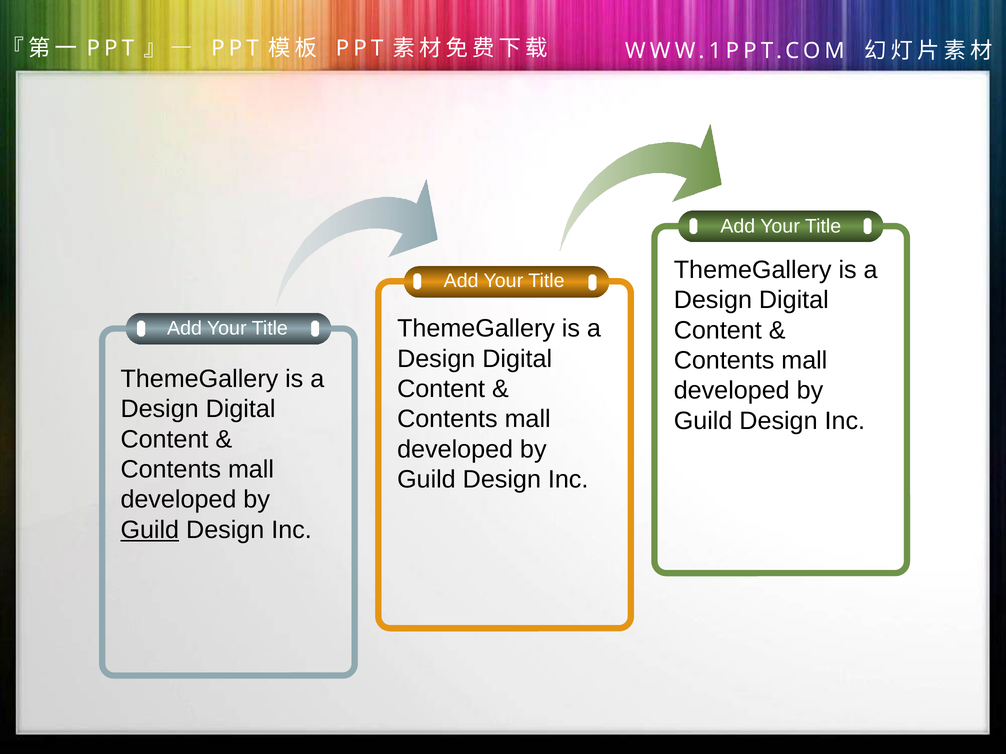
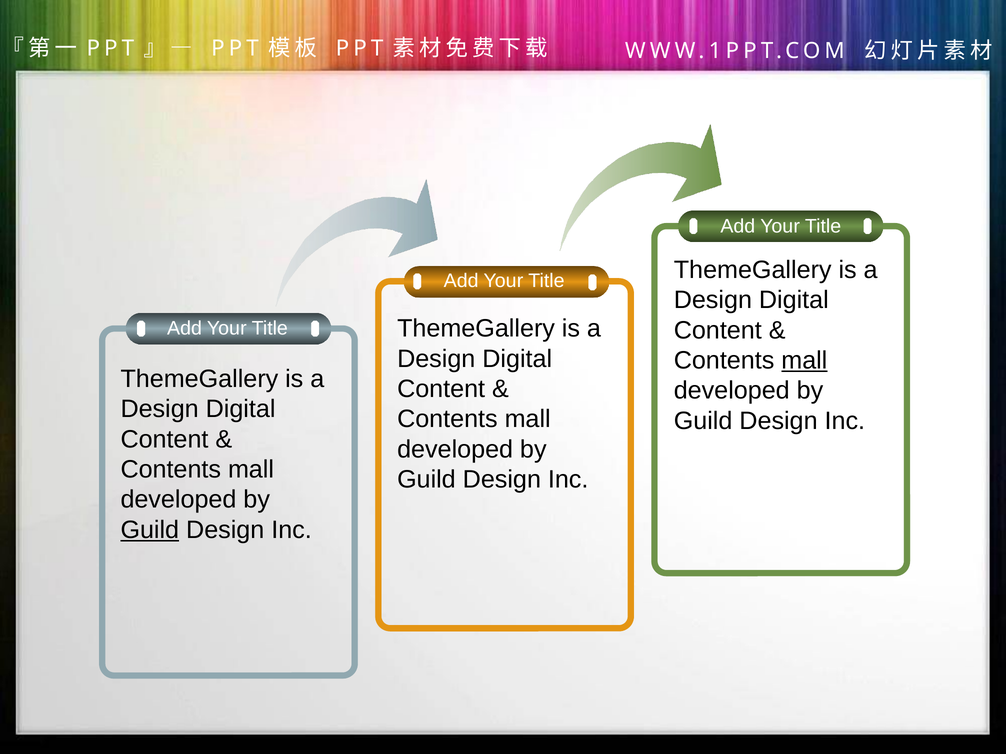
mall underline: none -> present (804, 361)
